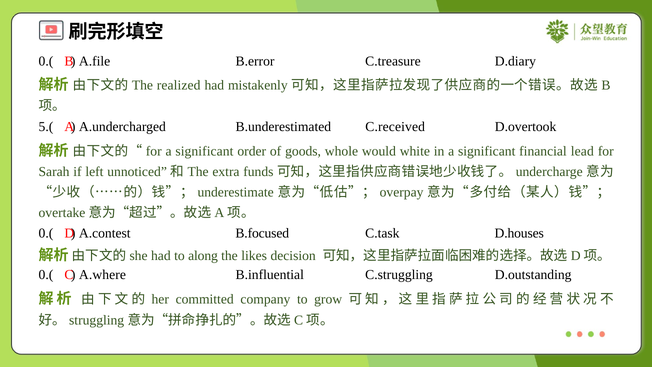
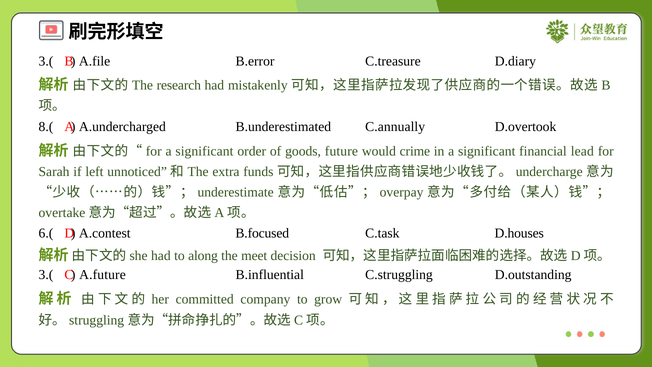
0.(: 0.( -> 3.( (46, 61)
realized: realized -> research (179, 85)
5.(: 5.( -> 8.( (46, 127)
C.received: C.received -> C.annually (395, 127)
whole: whole -> future (341, 151)
white: white -> crime (415, 151)
0.(: 0.( -> 6.( (46, 233)
likes: likes -> meet (254, 256)
0.(: 0.( -> 3.( (46, 275)
A.where: A.where -> A.future (102, 275)
